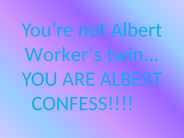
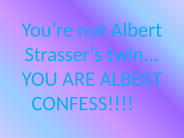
Worker’s: Worker’s -> Strasser’s (64, 54)
